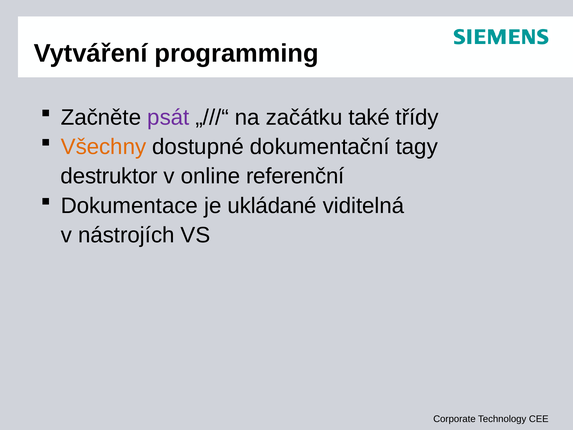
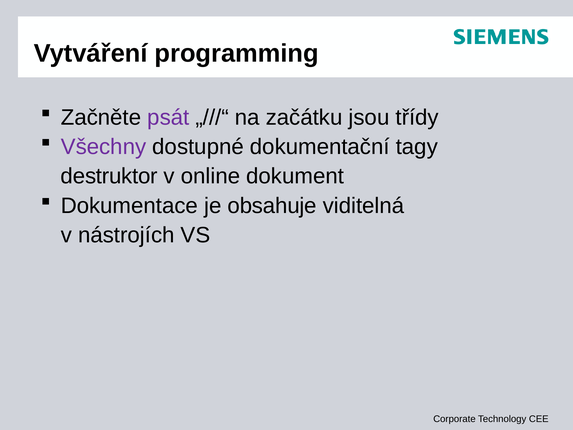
také: také -> jsou (369, 117)
Všechny colour: orange -> purple (104, 147)
referenční: referenční -> dokument (295, 176)
ukládané: ukládané -> obsahuje (272, 206)
